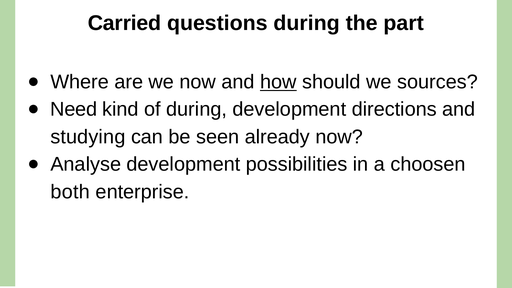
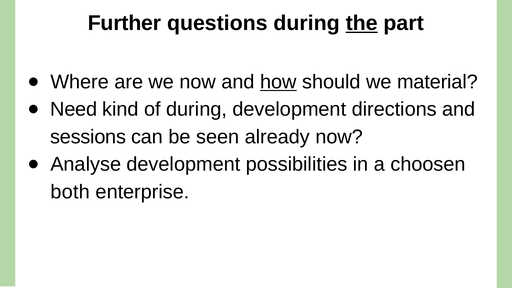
Carried: Carried -> Further (124, 23)
the underline: none -> present (362, 23)
sources: sources -> material (437, 82)
studying: studying -> sessions (88, 137)
